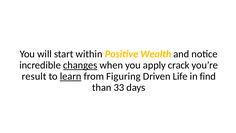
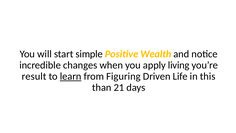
within: within -> simple (89, 54)
changes underline: present -> none (80, 65)
crack: crack -> living (179, 65)
find: find -> this (208, 76)
33: 33 -> 21 (119, 87)
